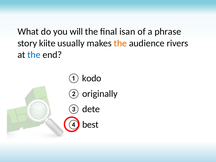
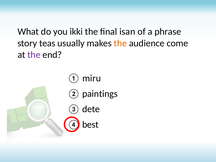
will: will -> ikki (76, 32)
kiite: kiite -> teas (47, 43)
rivers: rivers -> come (177, 43)
the colour: blue -> purple (34, 55)
kodo: kodo -> miru (92, 78)
originally: originally -> paintings (100, 94)
